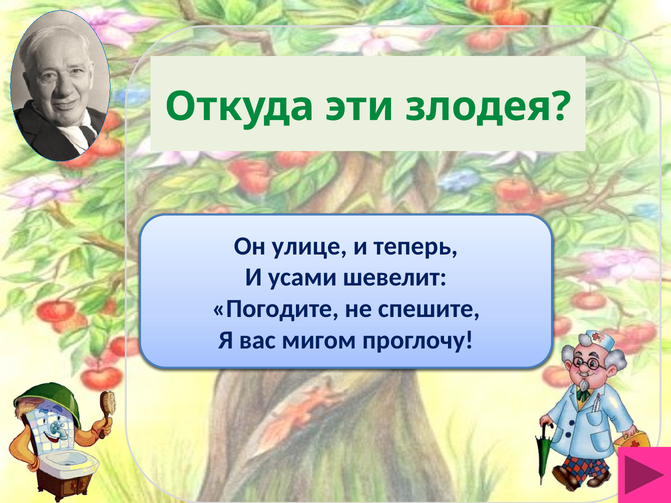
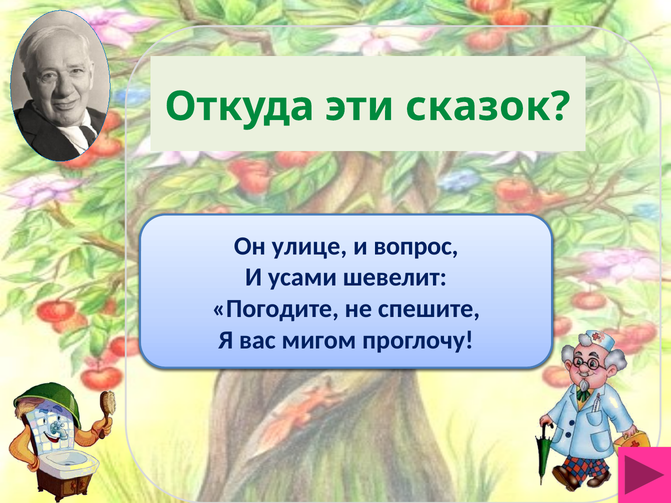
злодея: злодея -> сказок (488, 107)
теперь: теперь -> вопрос (416, 246)
